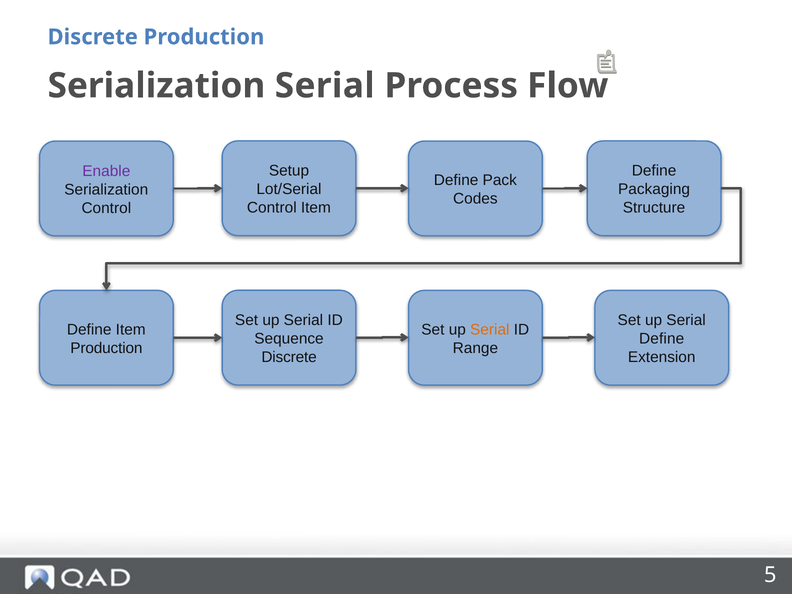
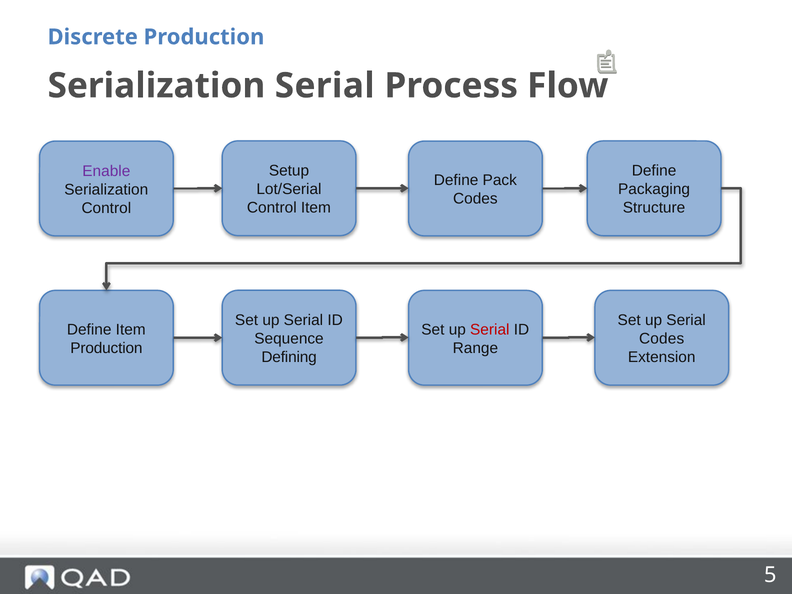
Serial colour: orange -> red (490, 330)
Define: Define -> Codes (662, 339)
Discrete: Discrete -> Defining (289, 357)
